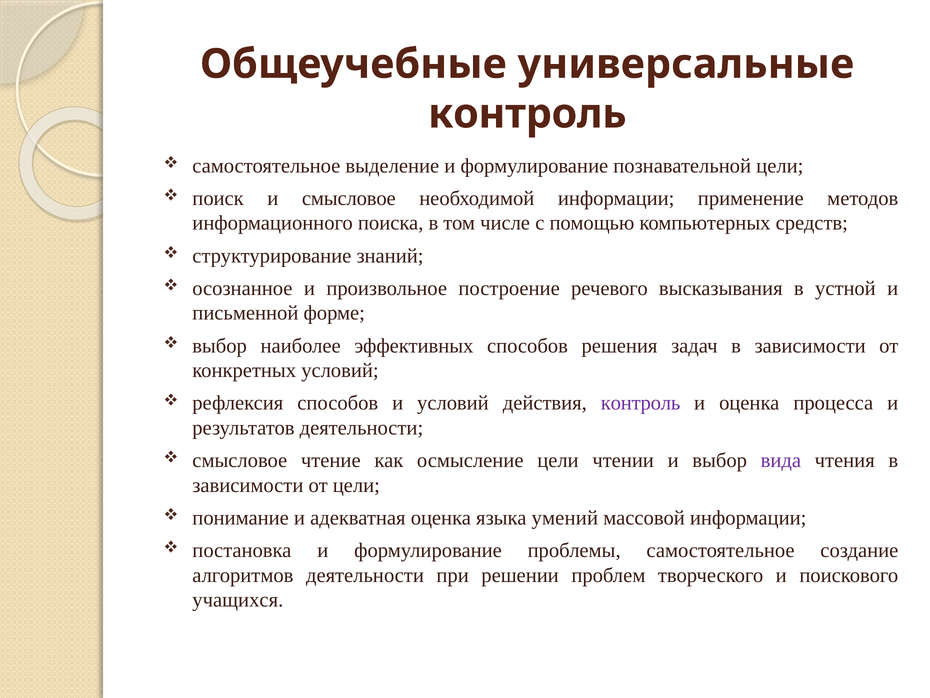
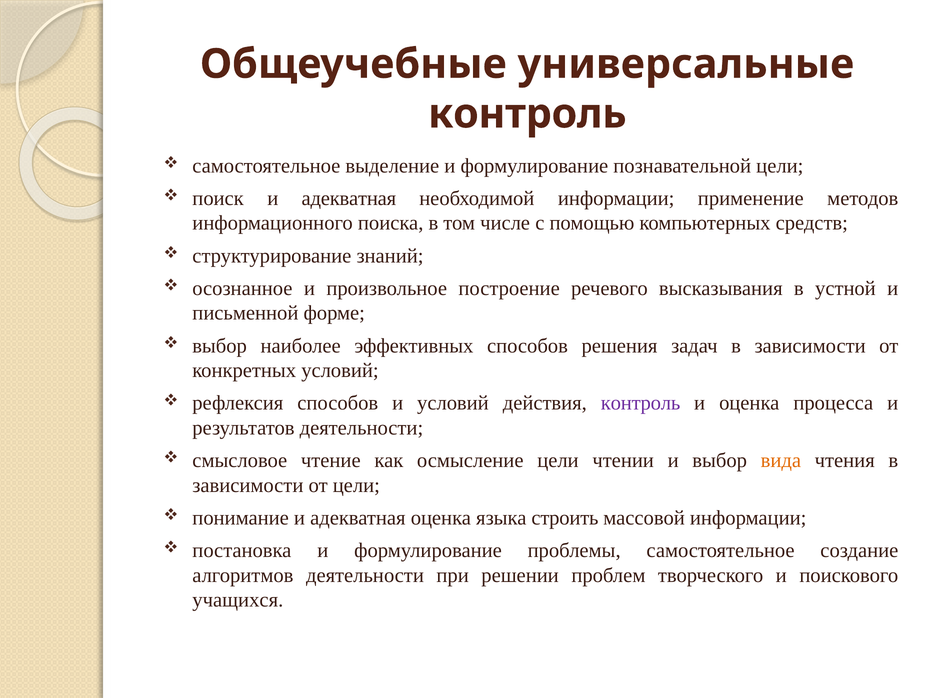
поиск и смысловое: смысловое -> адекватная (349, 198)
вида colour: purple -> orange (781, 460)
умений: умений -> строить (565, 517)
